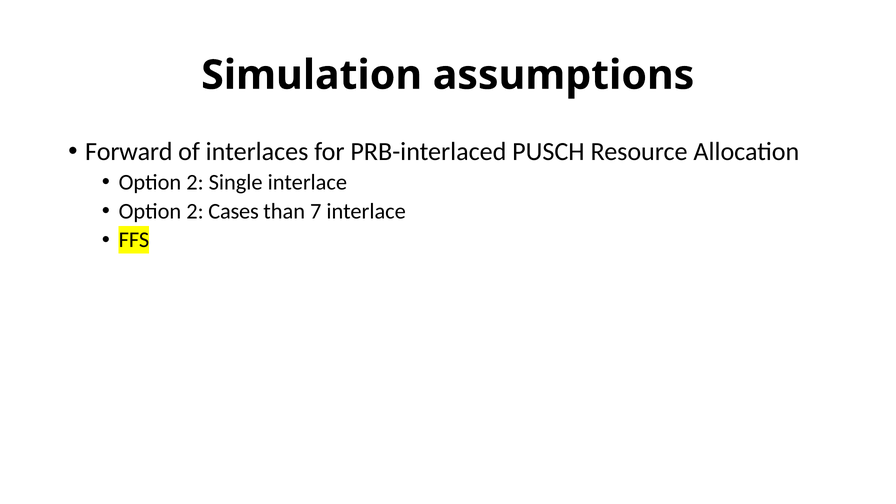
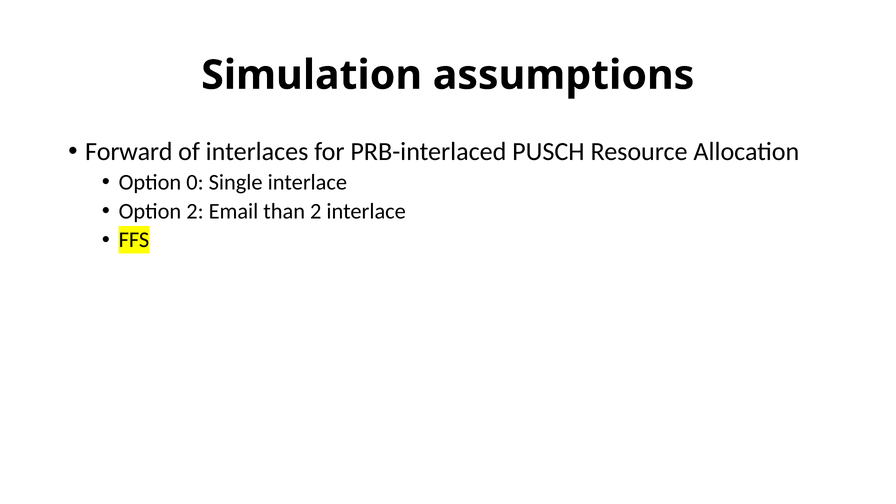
2: 2 -> 0 (195, 182)
Cases: Cases -> Email (233, 211)
than 7: 7 -> 2 (316, 211)
